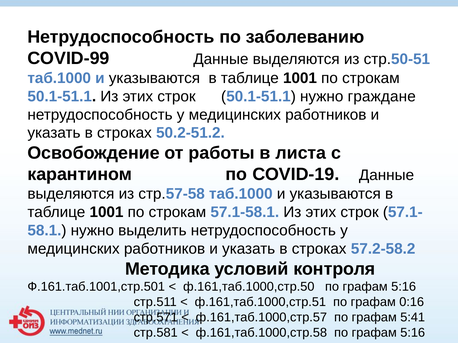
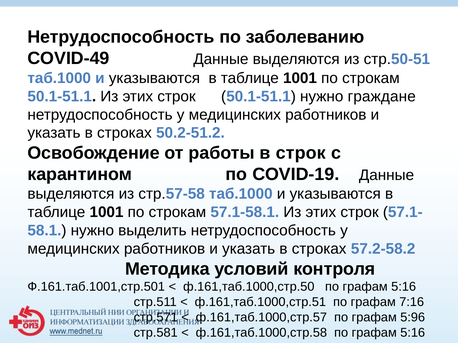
COVID-99: COVID-99 -> COVID-49 (68, 59)
в листа: листа -> строк (301, 153)
0:16: 0:16 -> 7:16 (412, 302)
5:41: 5:41 -> 5:96 (413, 318)
